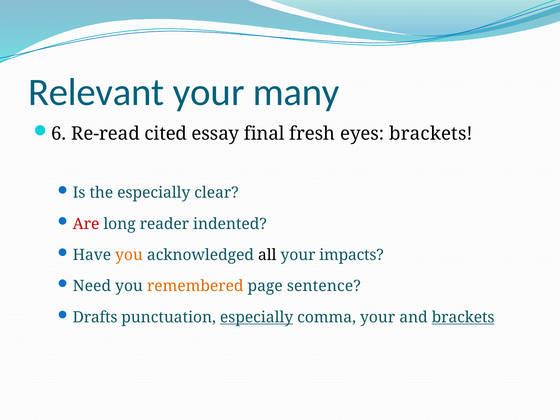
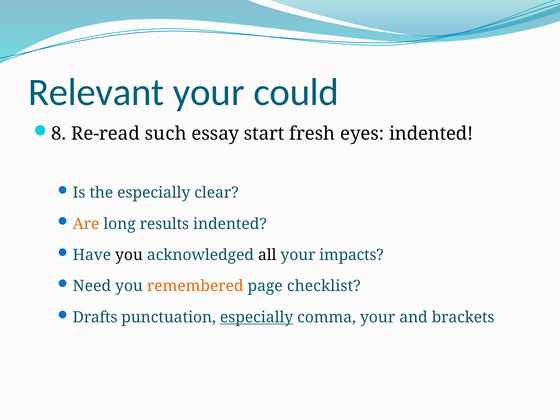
many: many -> could (296, 92)
6: 6 -> 8 (59, 134)
cited: cited -> such (166, 134)
final: final -> start (264, 134)
eyes brackets: brackets -> indented (431, 134)
Are colour: red -> orange (86, 224)
reader: reader -> results (164, 224)
you colour: orange -> black (129, 255)
sentence: sentence -> checklist (324, 286)
brackets underline: present -> none (463, 317)
